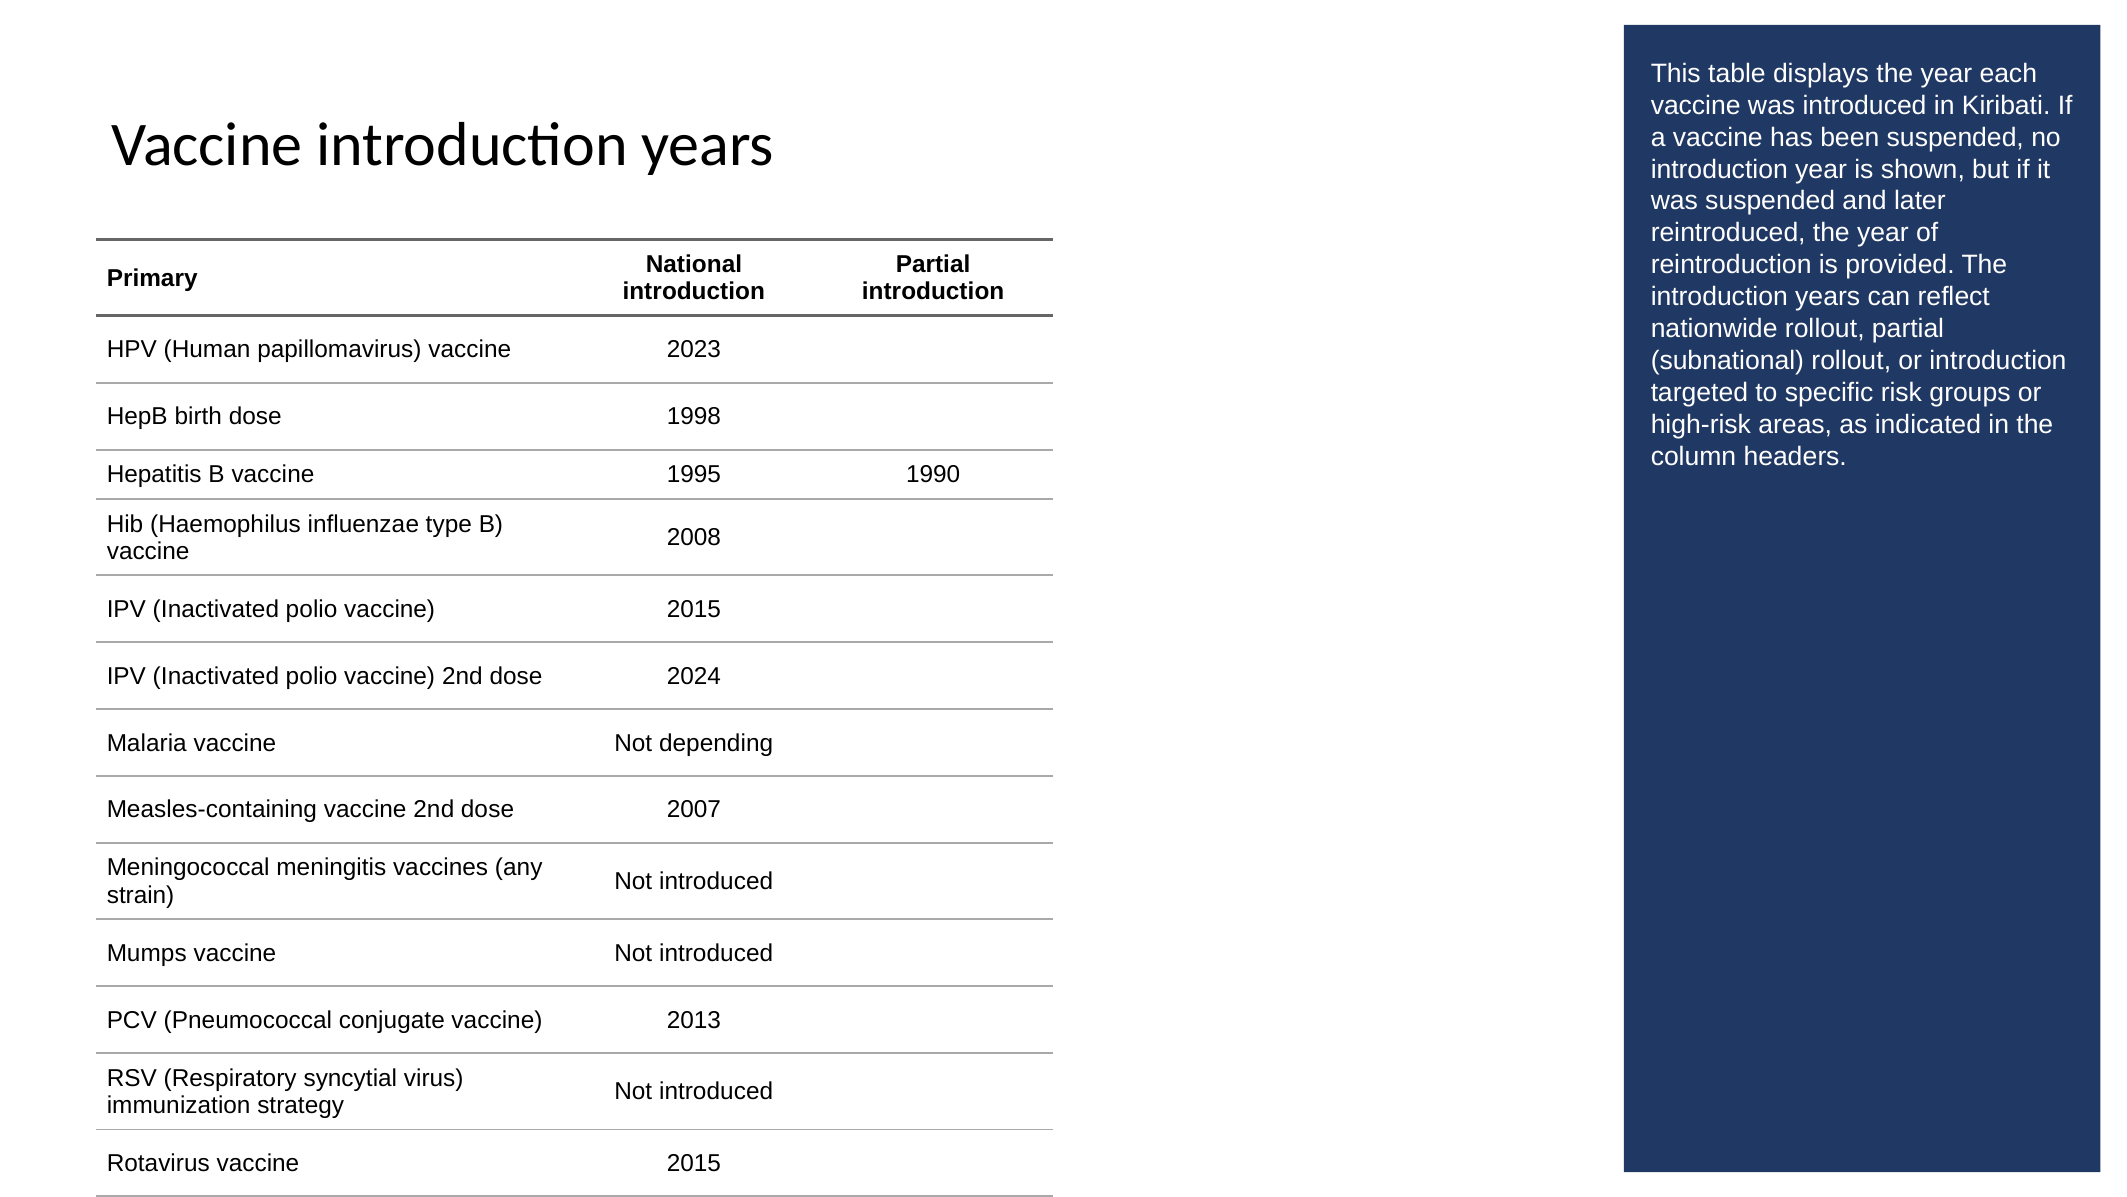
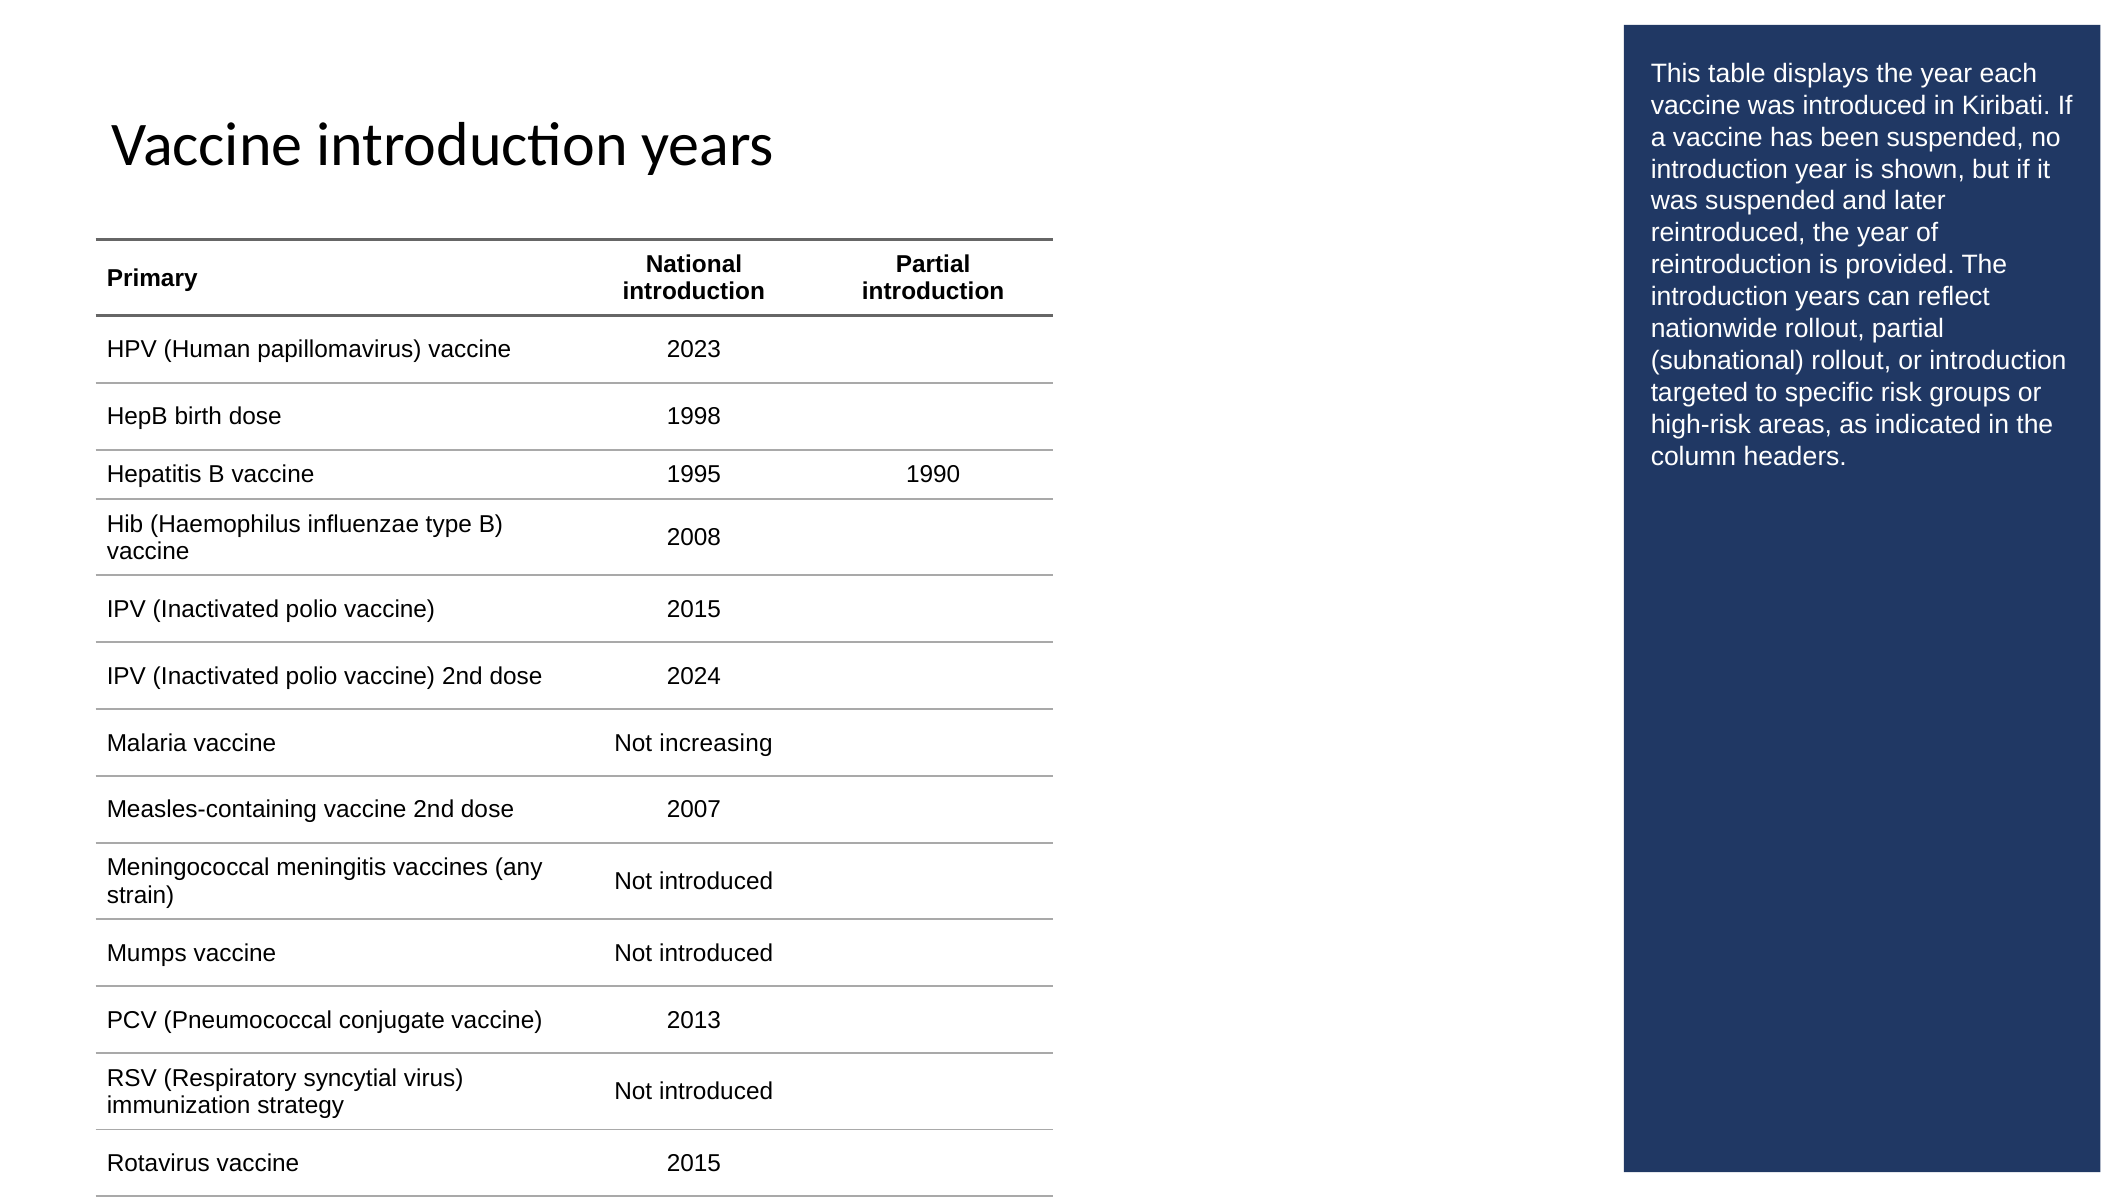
depending: depending -> increasing (716, 743)
